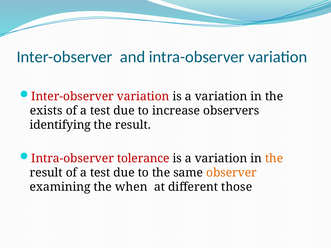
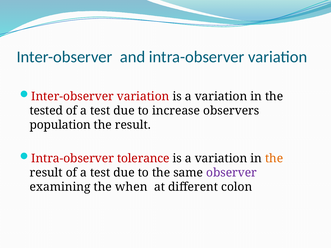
exists: exists -> tested (46, 111)
identifying: identifying -> population (60, 125)
observer colour: orange -> purple (232, 173)
those: those -> colon (237, 187)
